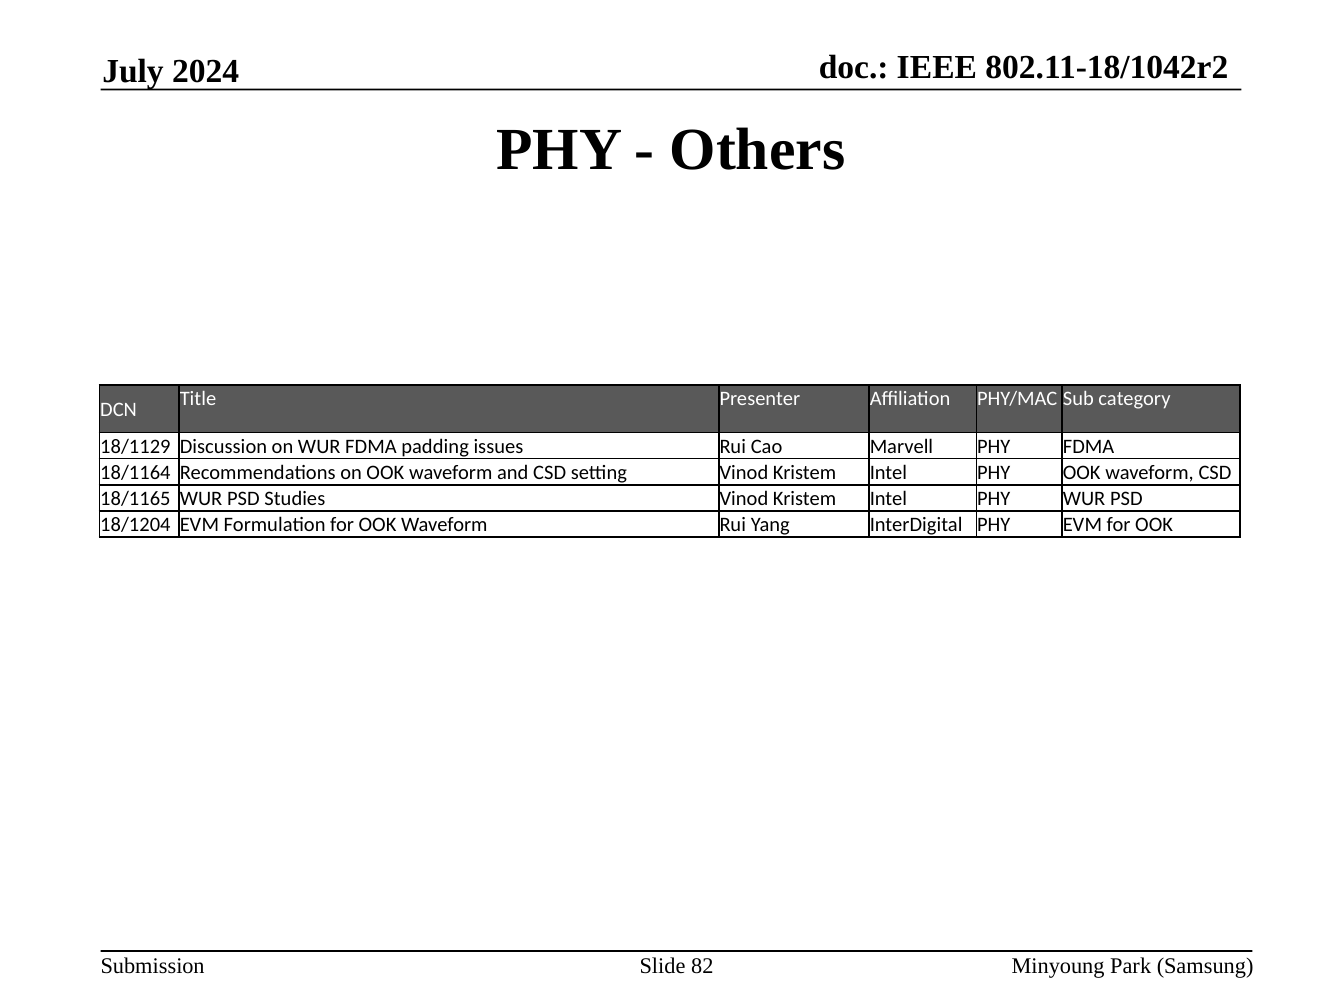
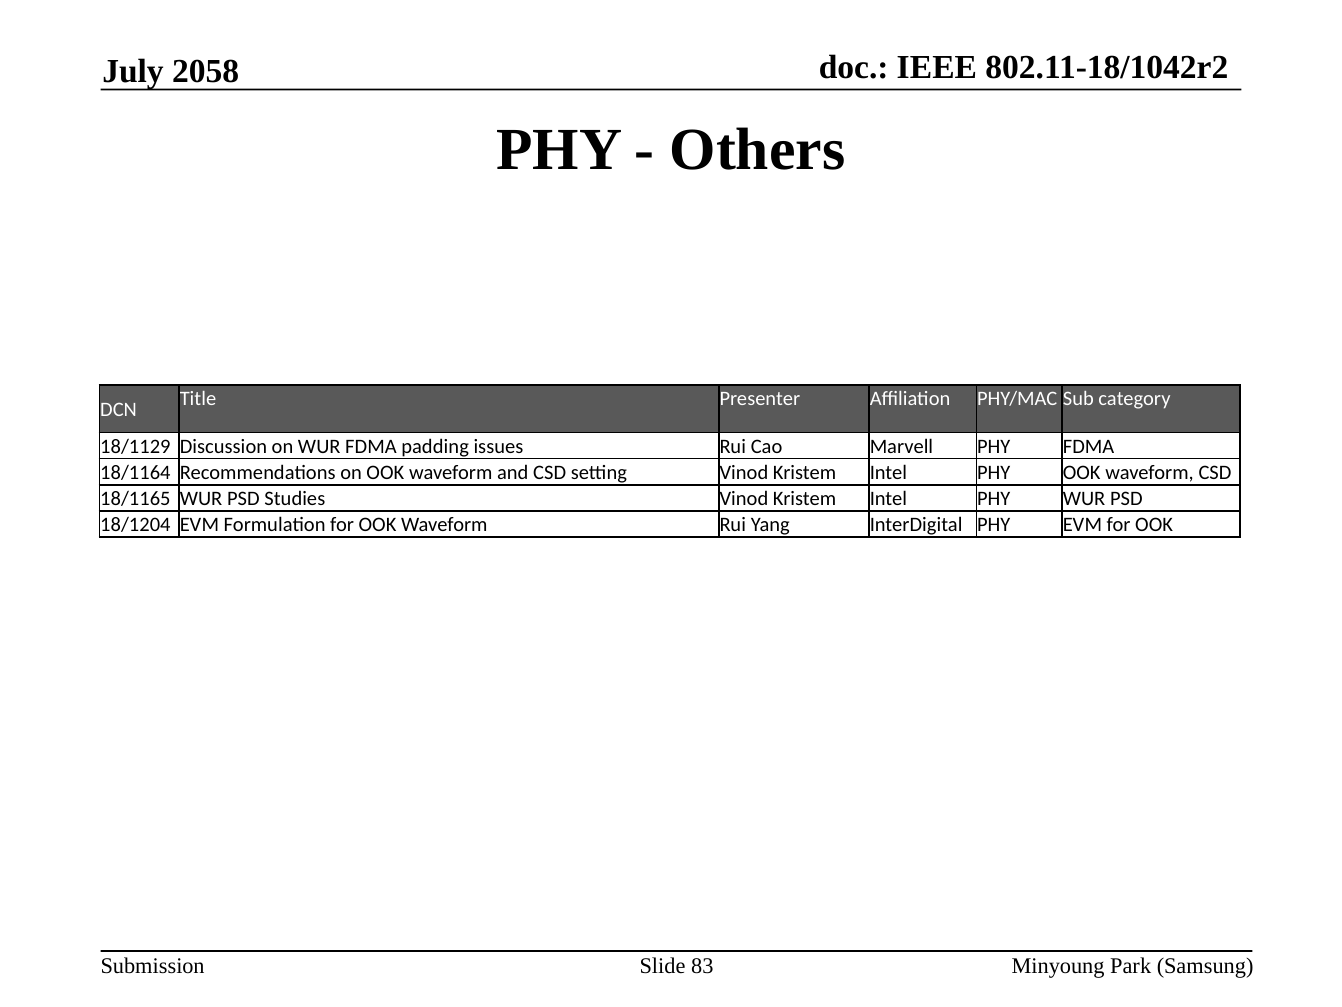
2024: 2024 -> 2058 (206, 72)
82: 82 -> 83 (702, 965)
